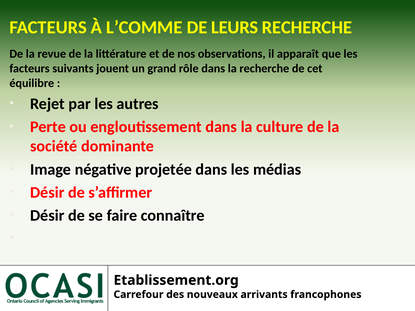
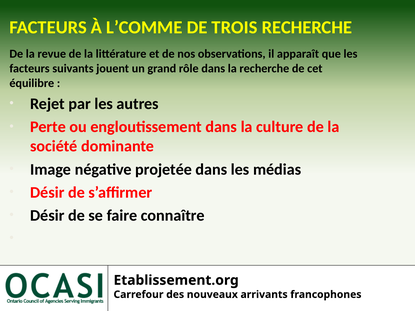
LEURS: LEURS -> TROIS (235, 27)
